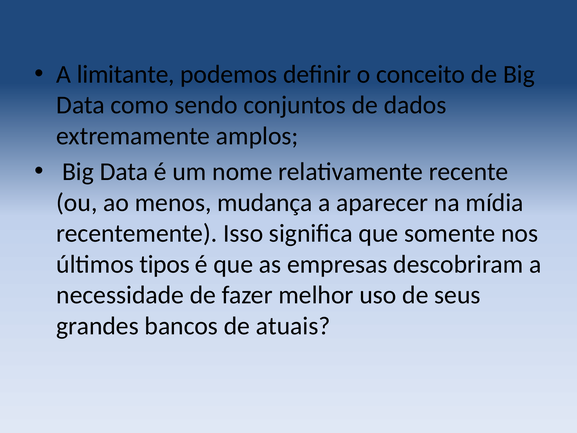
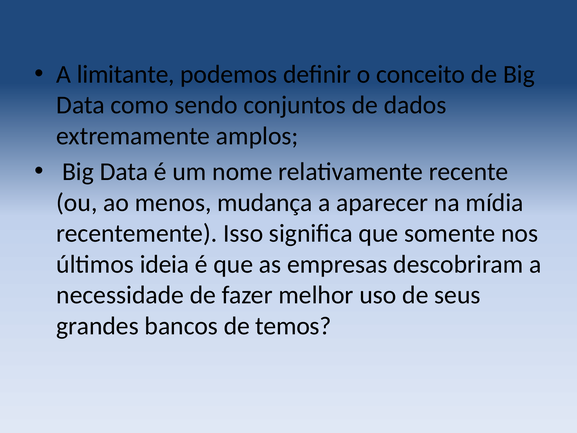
tipos: tipos -> ideia (165, 264)
atuais: atuais -> temos (293, 326)
